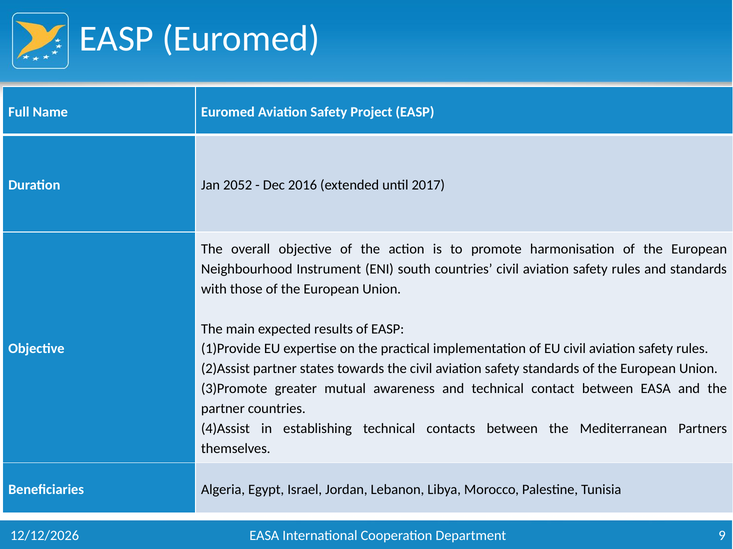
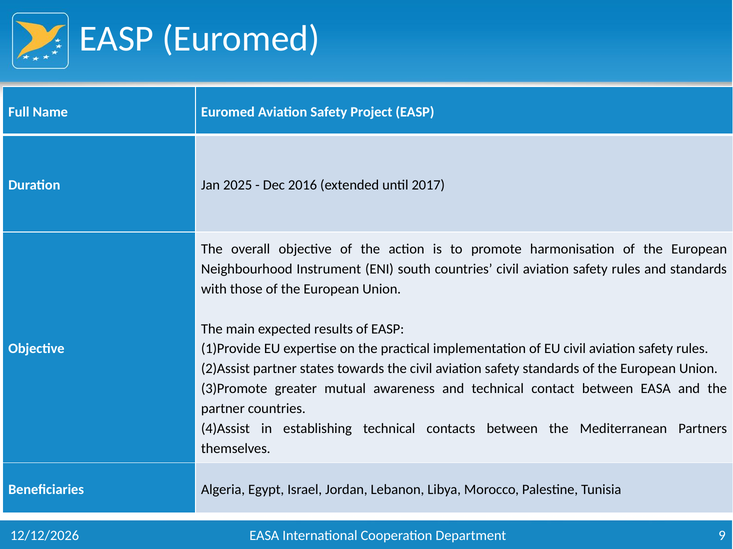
2052: 2052 -> 2025 (238, 185)
